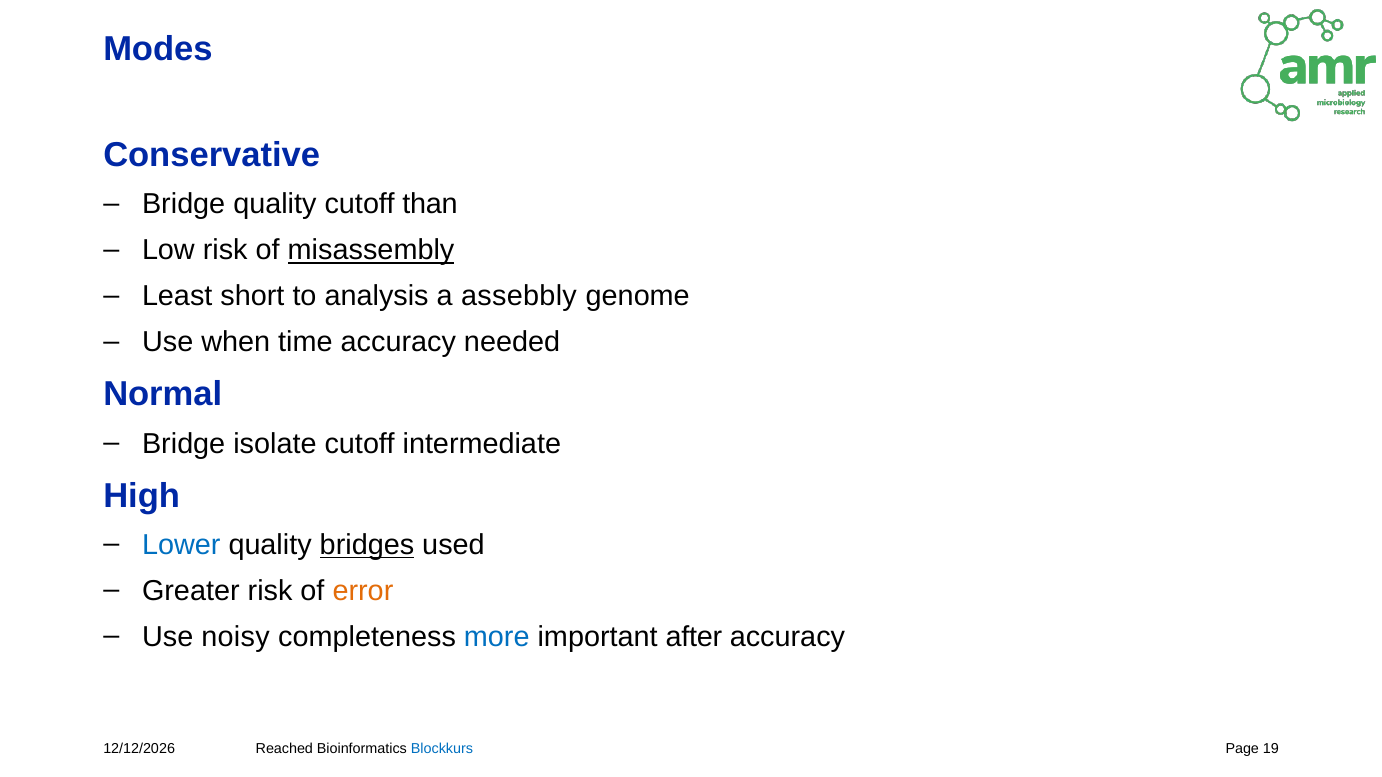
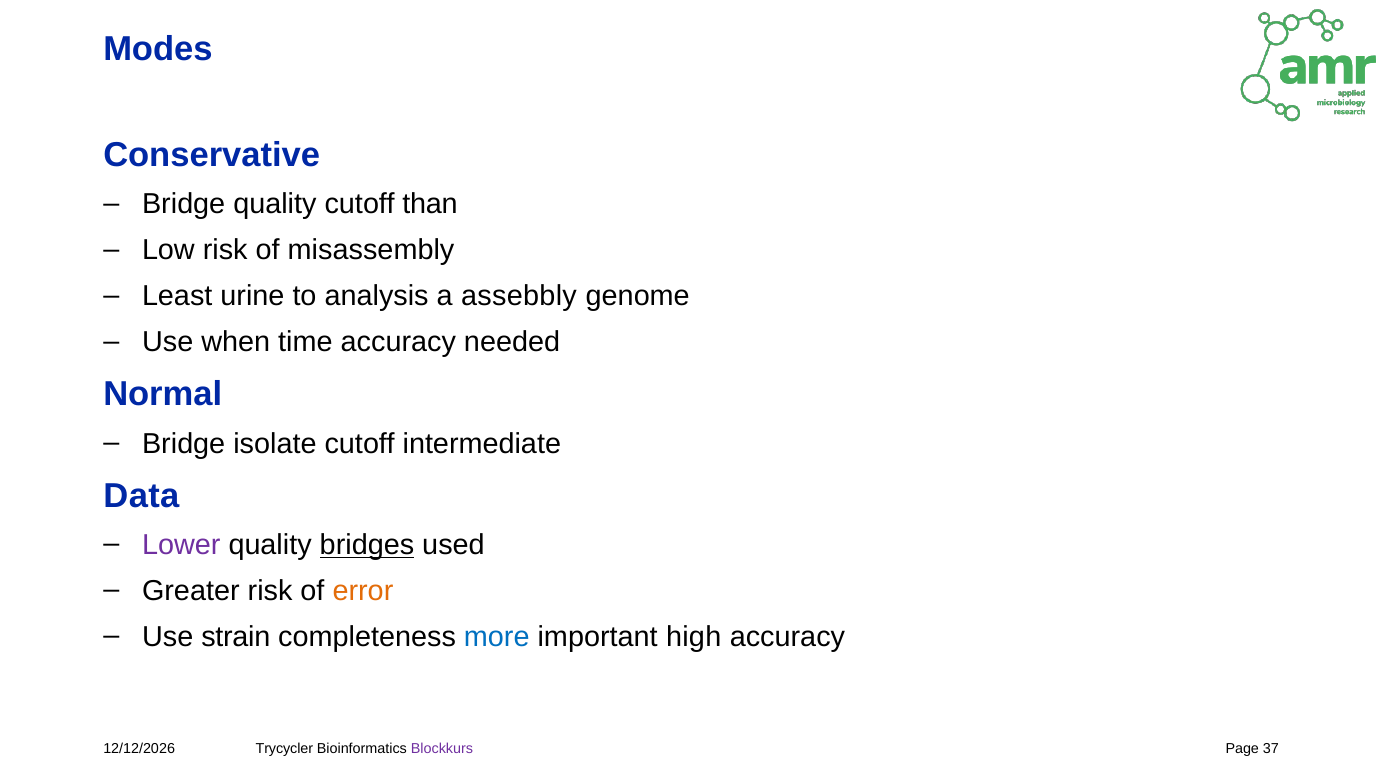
misassembly underline: present -> none (371, 250)
short: short -> urine (252, 296)
High: High -> Data (141, 496)
Lower colour: blue -> purple (181, 545)
noisy: noisy -> strain (236, 637)
after: after -> high (694, 637)
Reached: Reached -> Trycycler (284, 749)
Blockkurs colour: blue -> purple (442, 749)
19: 19 -> 37 (1271, 749)
